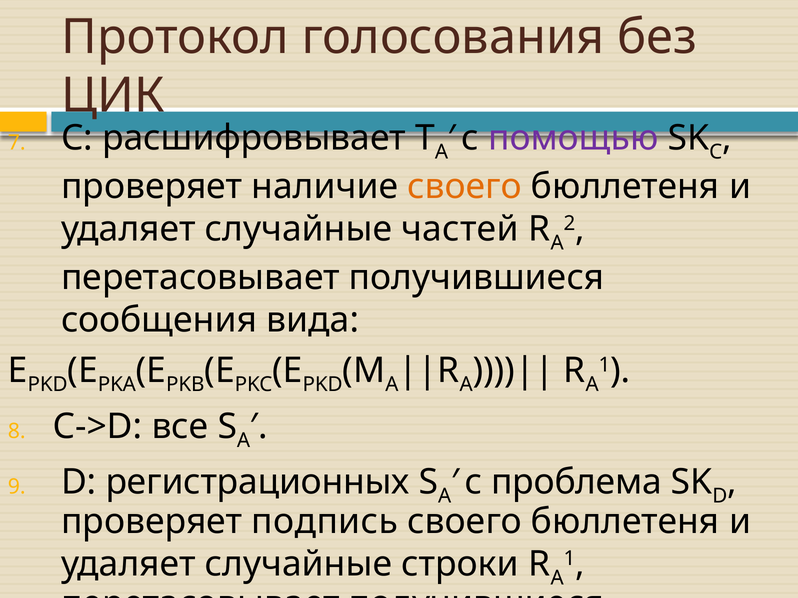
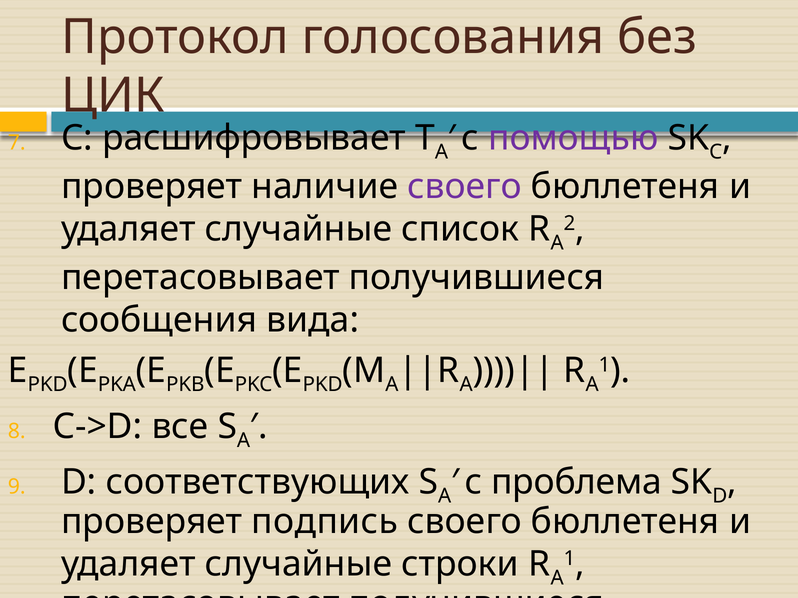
своего colour: orange -> purple (465, 187)
частей: частей -> список (460, 229)
регистрационных: регистрационных -> соответствующих (257, 483)
